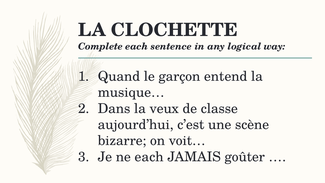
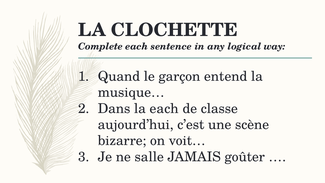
la veux: veux -> each (164, 108)
ne each: each -> salle (149, 157)
